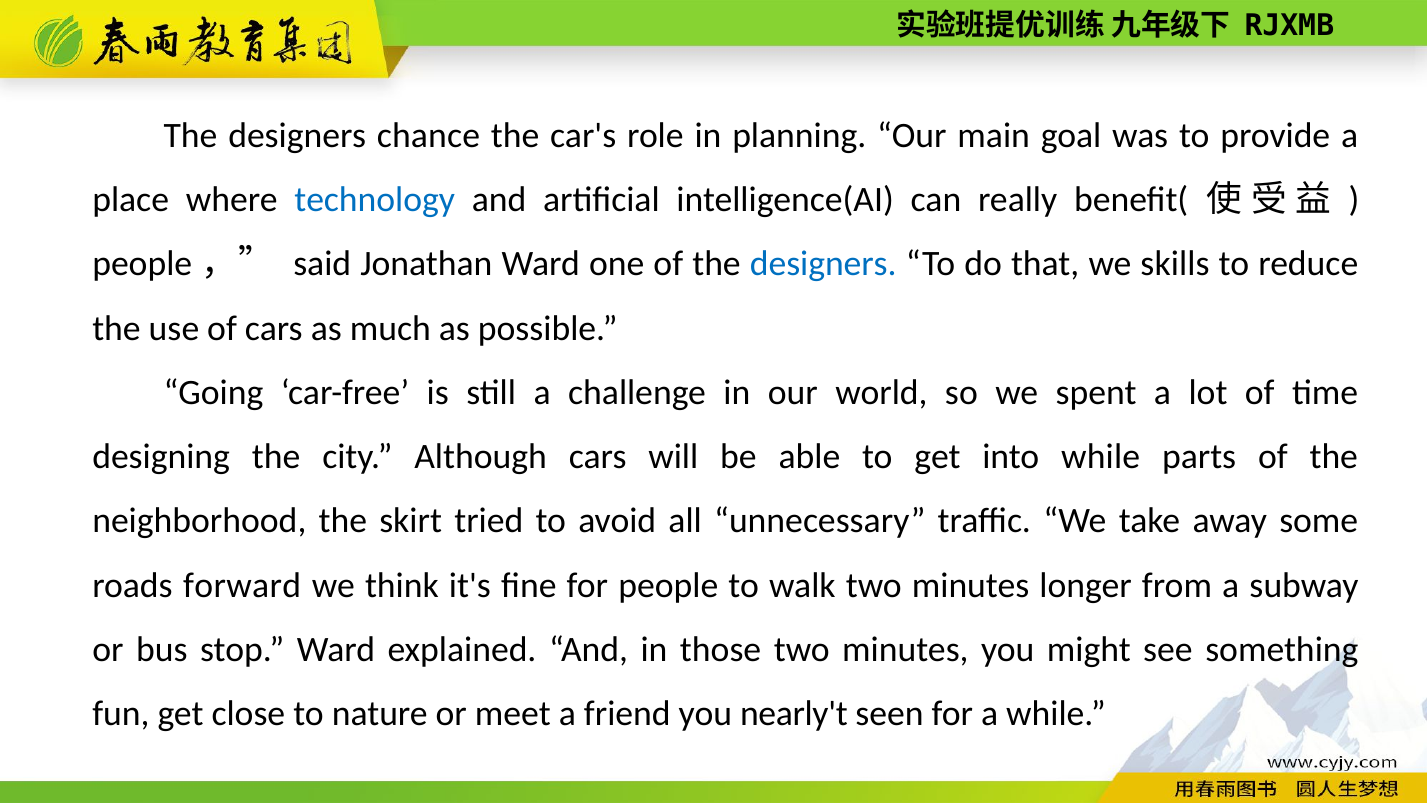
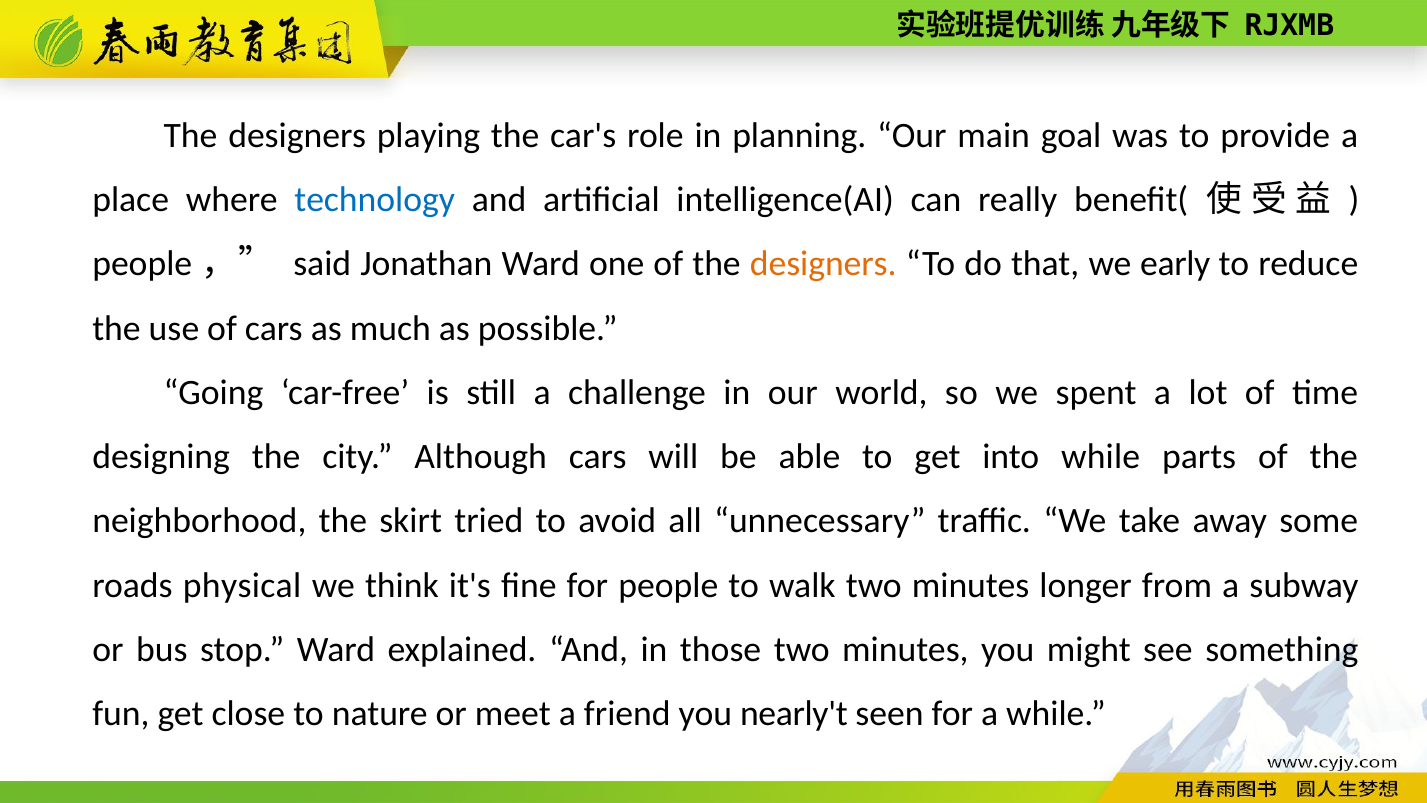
chance: chance -> playing (429, 136)
designers colour: blue -> orange (823, 264)
skills: skills -> early (1175, 264)
forward: forward -> physical (242, 585)
